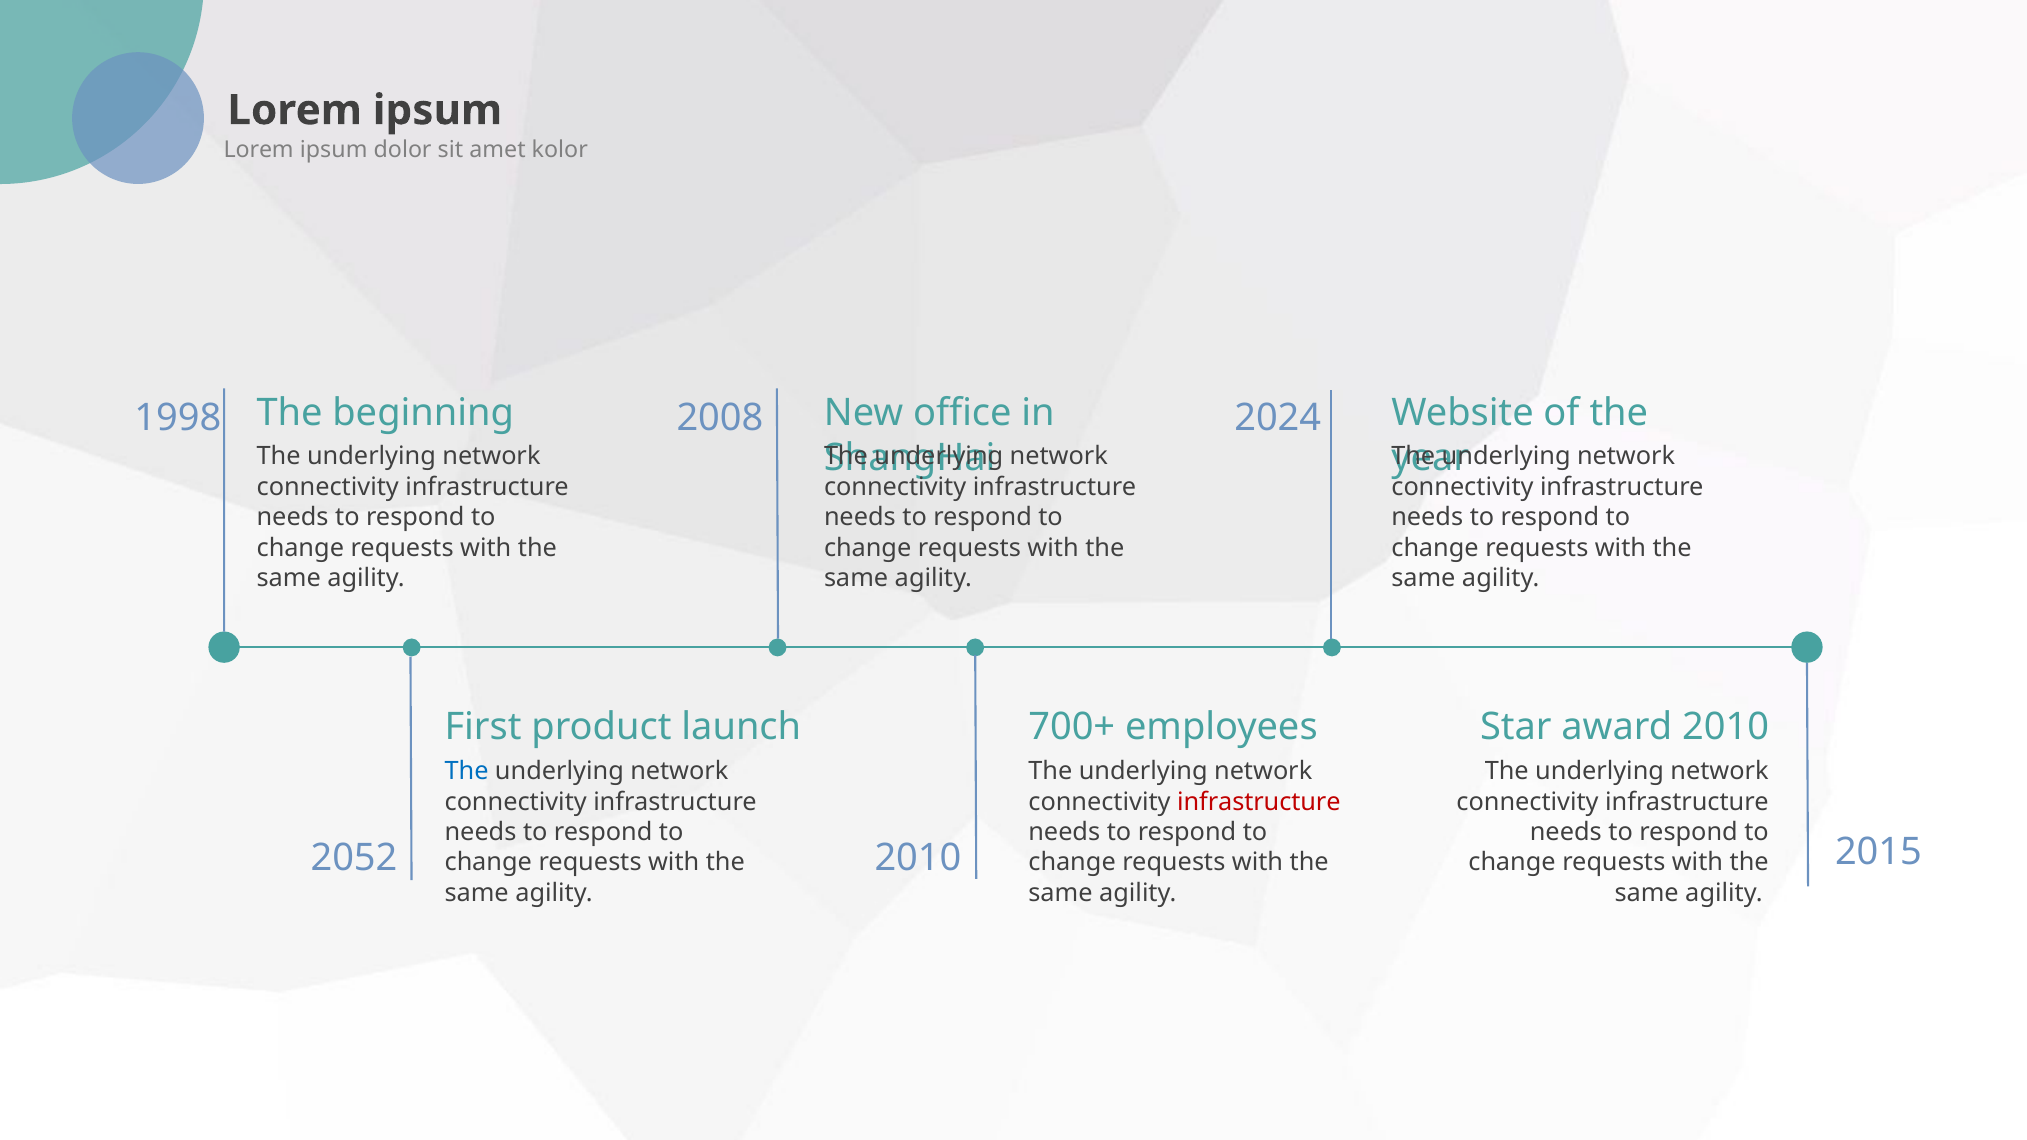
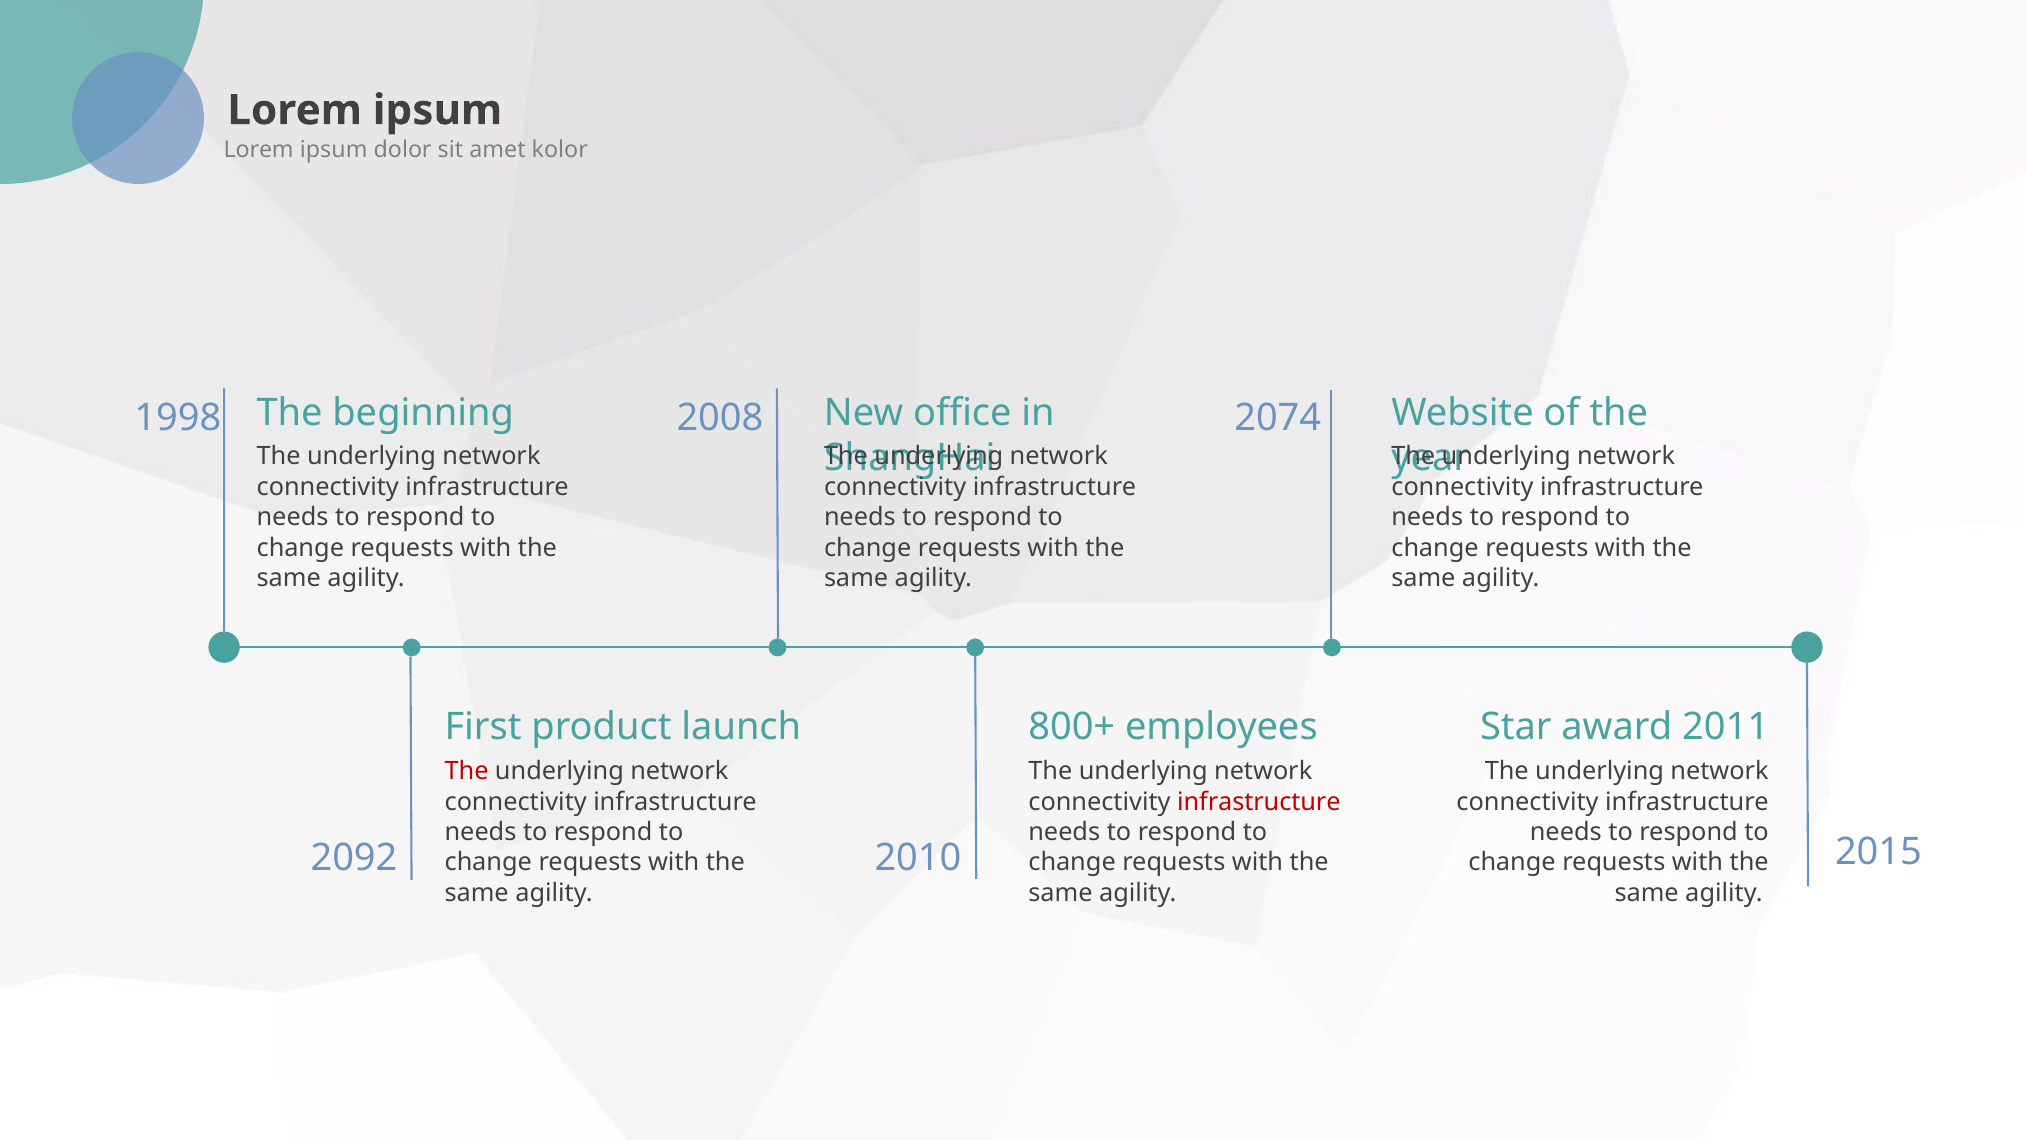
2024: 2024 -> 2074 (1278, 418)
700+: 700+ -> 800+ (1072, 727)
award 2010: 2010 -> 2011 (1726, 727)
The colour: blue -> red (467, 771)
2052: 2052 -> 2092 (354, 858)
